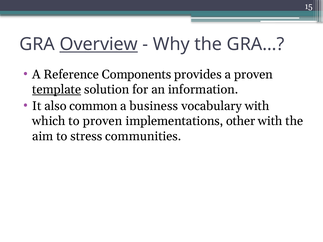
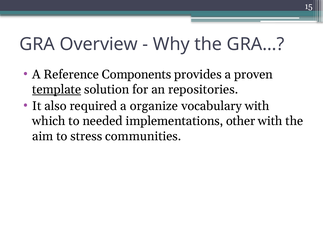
Overview underline: present -> none (99, 44)
information: information -> repositories (203, 90)
common: common -> required (93, 106)
business: business -> organize (154, 106)
to proven: proven -> needed (103, 121)
